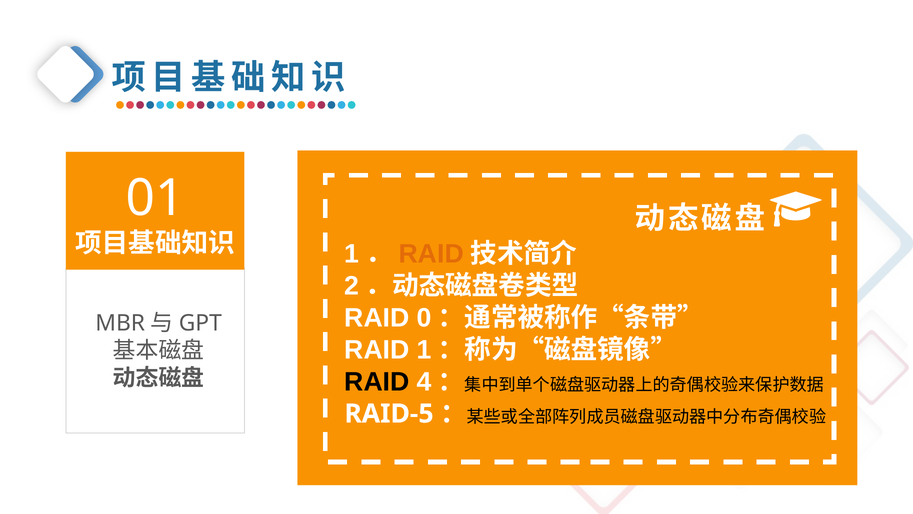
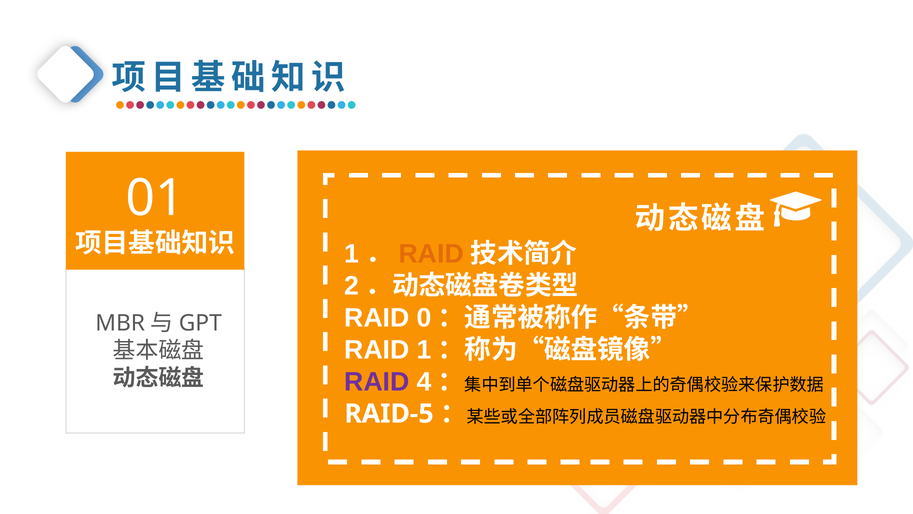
RAID colour: black -> purple (377, 381)
